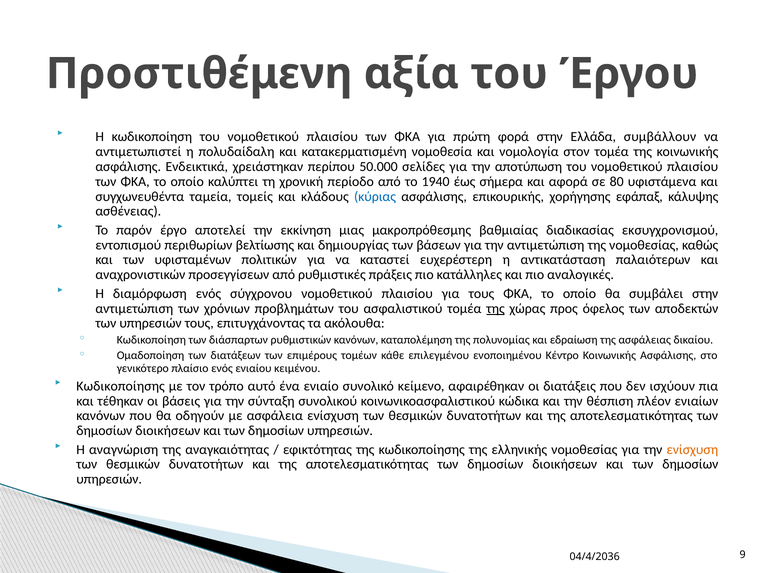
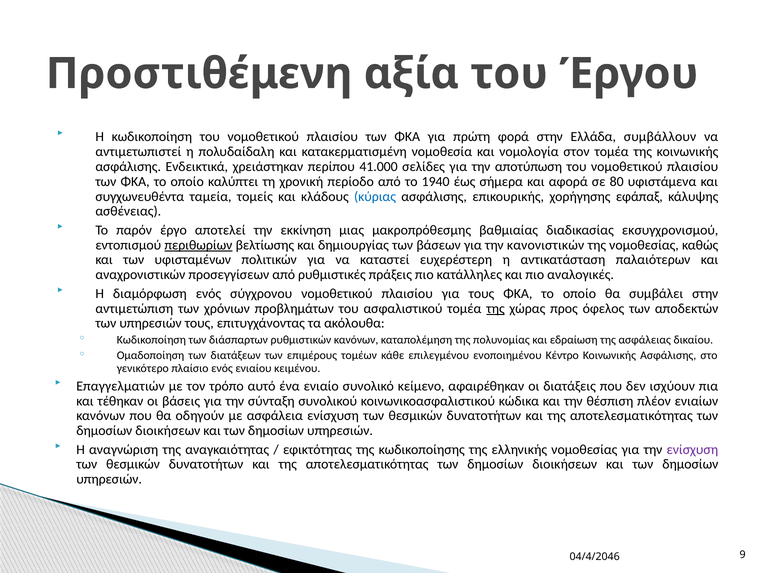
50.000: 50.000 -> 41.000 (379, 167)
περιθωρίων underline: none -> present (198, 245)
την αντιμετώπιση: αντιμετώπιση -> κανονιστικών (546, 245)
Κωδικοποίησης: Κωδικοποίησης -> Επαγγελματιών (121, 386)
ενίσχυση colour: orange -> purple (692, 450)
04/4/2036: 04/4/2036 -> 04/4/2046 (595, 557)
